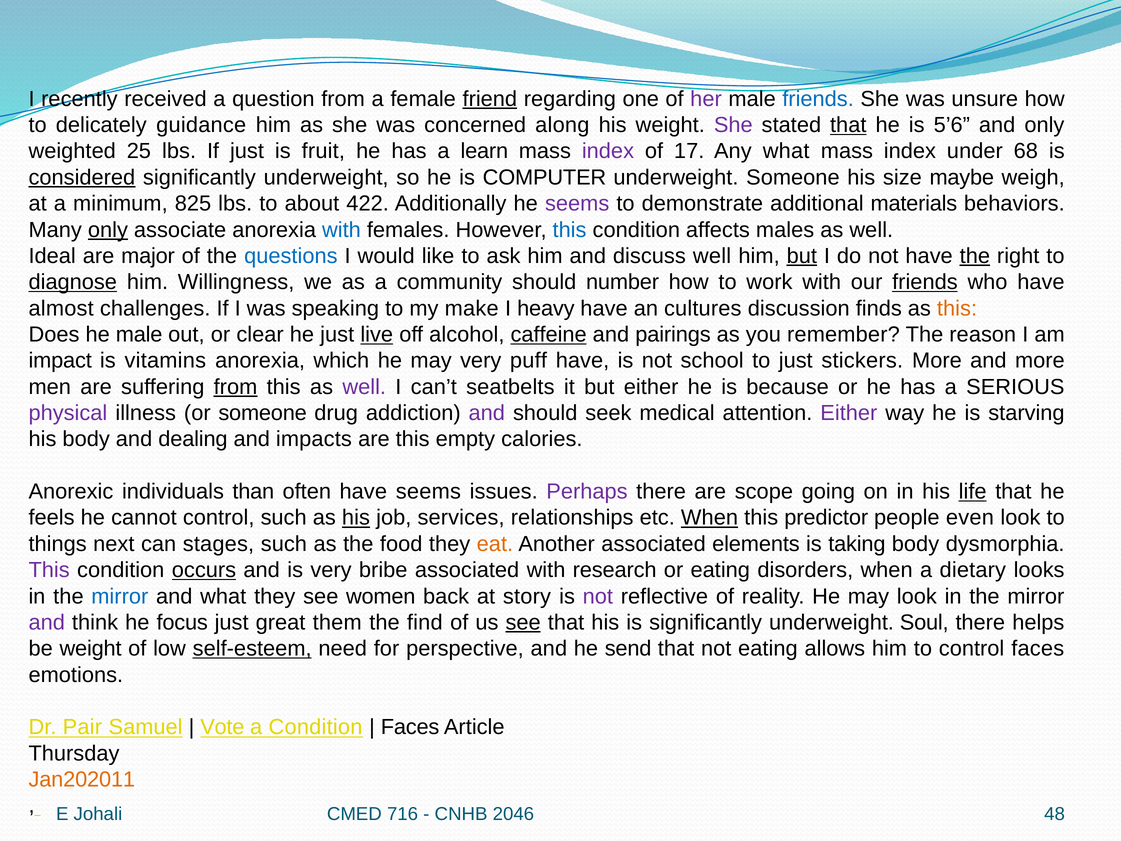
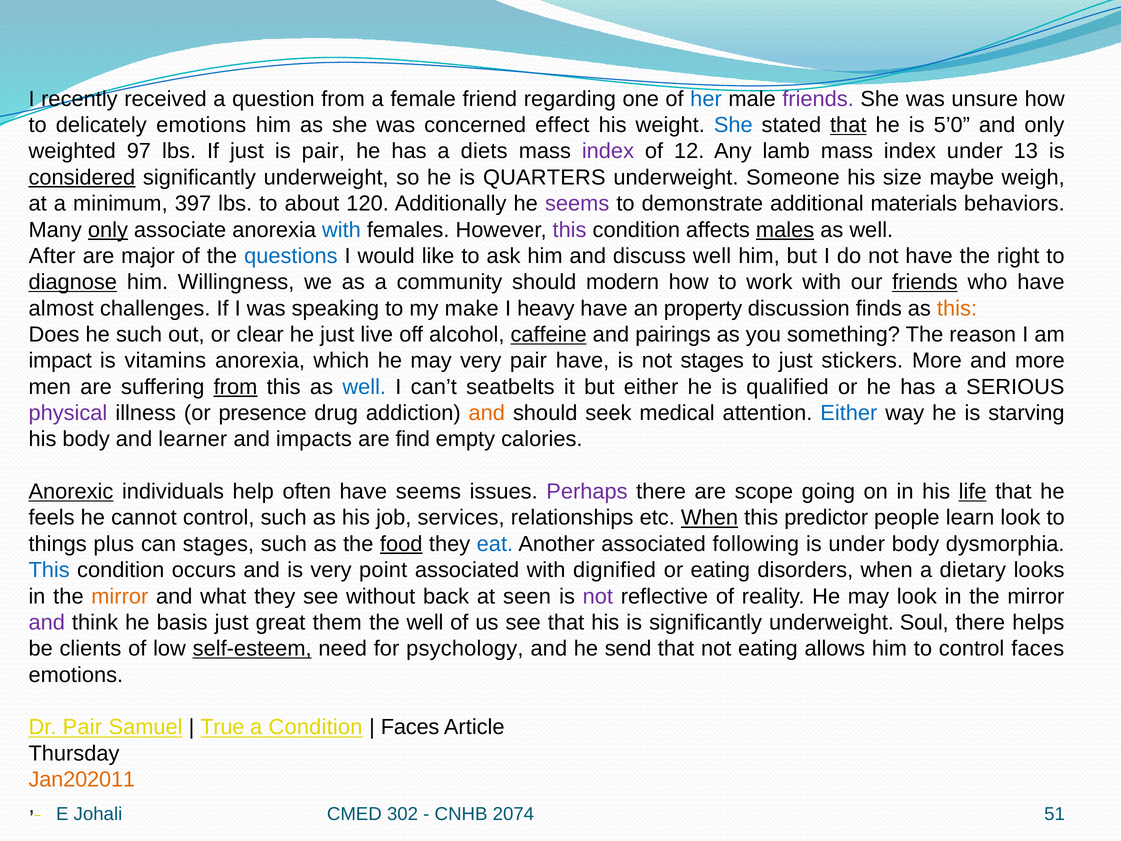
friend underline: present -> none (490, 99)
her colour: purple -> blue (706, 99)
friends colour: blue -> purple (818, 99)
delicately guidance: guidance -> emotions (201, 125)
along: along -> effect (562, 125)
She colour: purple -> blue (733, 125)
5’6: 5’6 -> 5’0 (952, 125)
25: 25 -> 97 (139, 151)
is fruit: fruit -> pair (323, 151)
learn: learn -> diets (484, 151)
17: 17 -> 12 (689, 151)
Any what: what -> lamb (786, 151)
68: 68 -> 13 (1026, 151)
COMPUTER: COMPUTER -> QUARTERS (544, 177)
825: 825 -> 397 (193, 204)
422: 422 -> 120 (368, 204)
this colour: blue -> purple (570, 230)
males underline: none -> present (785, 230)
Ideal: Ideal -> After (52, 256)
but underline: present -> none (802, 256)
the underline: present -> none (975, 256)
number: number -> modern (623, 282)
cultures: cultures -> property (703, 308)
he male: male -> such (139, 334)
live underline: present -> none (377, 334)
remember: remember -> something (843, 334)
very puff: puff -> pair (528, 361)
not school: school -> stages (712, 361)
well colour: purple -> blue (364, 387)
because: because -> qualified (787, 387)
or someone: someone -> presence (263, 413)
and colour: purple -> orange (487, 413)
Either colour: purple -> blue (849, 413)
dealing: dealing -> learner (193, 439)
are this: this -> find (413, 439)
Anorexic underline: none -> present (71, 491)
than: than -> help (253, 491)
his underline: present -> none (356, 518)
even: even -> learn (970, 518)
next: next -> plus (114, 544)
food underline: none -> present (401, 544)
eat colour: orange -> blue (495, 544)
elements: elements -> following (756, 544)
is taking: taking -> under (857, 544)
This colour: purple -> blue (49, 570)
occurs underline: present -> none (204, 570)
bribe: bribe -> point (383, 570)
research: research -> dignified (614, 570)
mirror colour: blue -> orange (120, 596)
women: women -> without (381, 596)
story: story -> seen (527, 596)
focus: focus -> basis (182, 622)
the find: find -> well (425, 622)
see underline: present -> none (523, 622)
be weight: weight -> clients (90, 649)
perspective: perspective -> psychology (465, 649)
Vote: Vote -> True (222, 727)
48: 48 -> 51 (1055, 814)
716: 716 -> 302 (403, 814)
2046: 2046 -> 2074 (513, 814)
